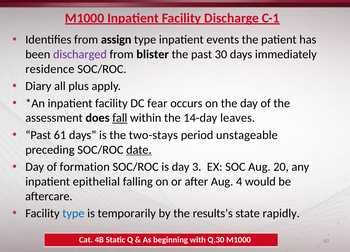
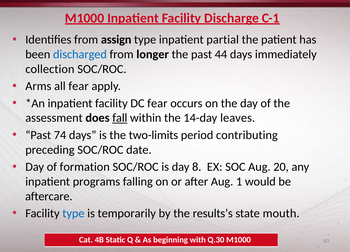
events: events -> partial (223, 40)
discharged colour: purple -> blue (80, 54)
blister: blister -> longer (153, 54)
30: 30 -> 44 (221, 54)
residence: residence -> collection (50, 69)
Diary: Diary -> Arms (38, 86)
all plus: plus -> fear (79, 86)
61: 61 -> 74 (60, 135)
two-stays: two-stays -> two-limits (153, 135)
unstageable: unstageable -> contributing (247, 135)
date underline: present -> none (139, 150)
3: 3 -> 8 (197, 167)
epithelial: epithelial -> programs (96, 182)
4: 4 -> 1 (239, 182)
rapidly: rapidly -> mouth (281, 213)
